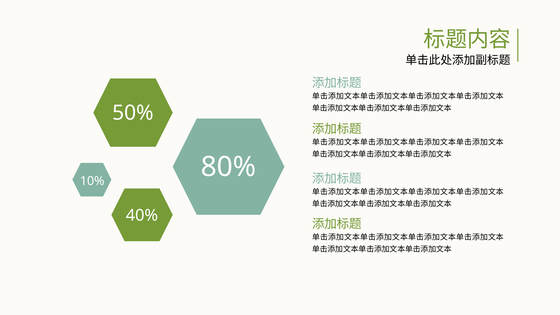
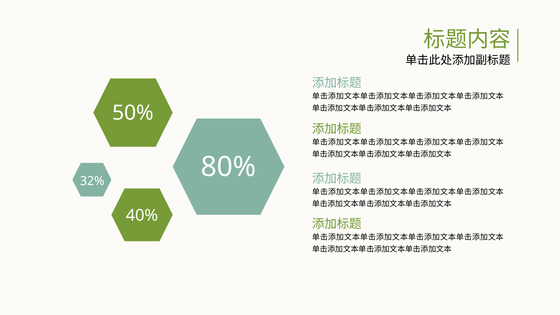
10%: 10% -> 32% (92, 181)
